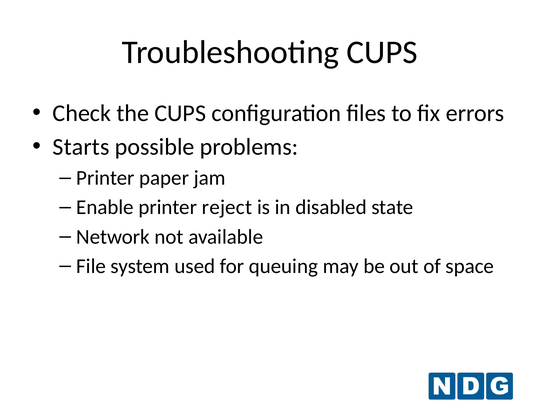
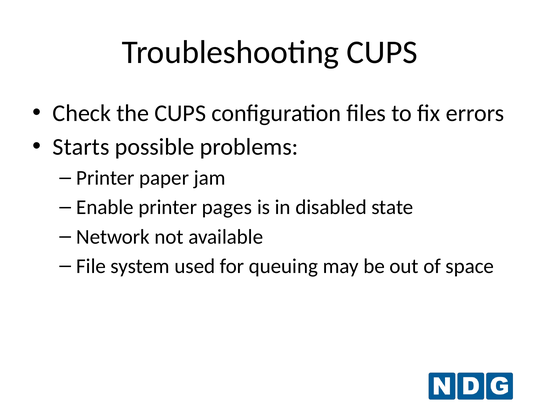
reject: reject -> pages (227, 207)
